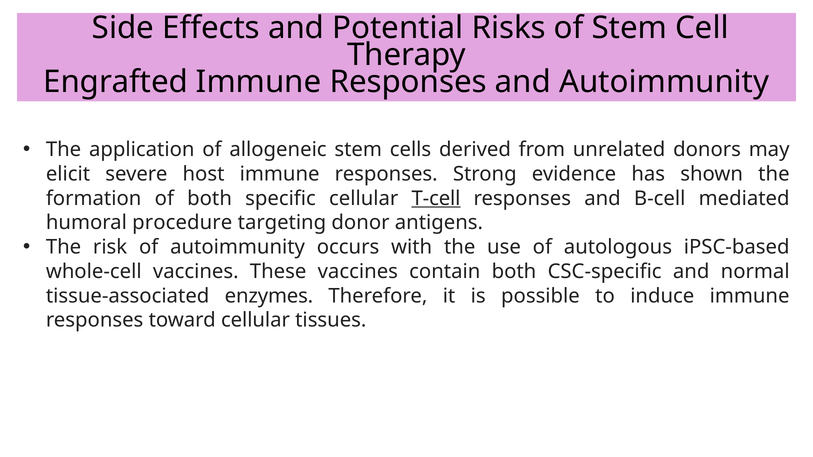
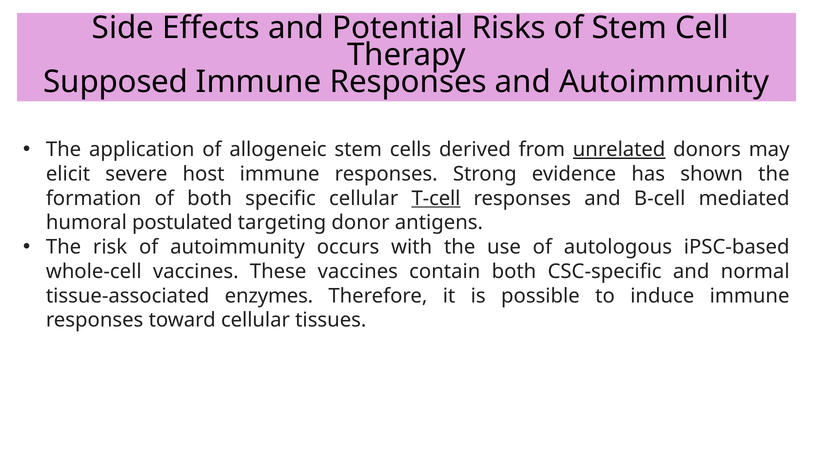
Engrafted: Engrafted -> Supposed (116, 82)
unrelated underline: none -> present (619, 150)
procedure: procedure -> postulated (182, 223)
